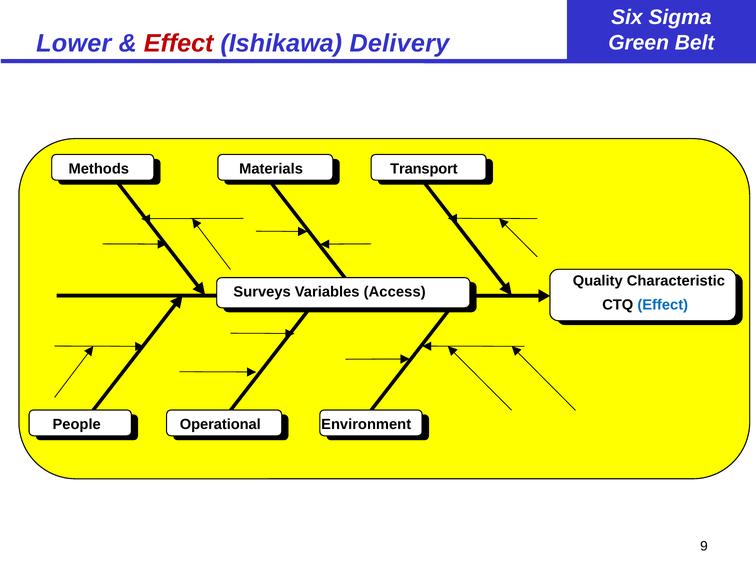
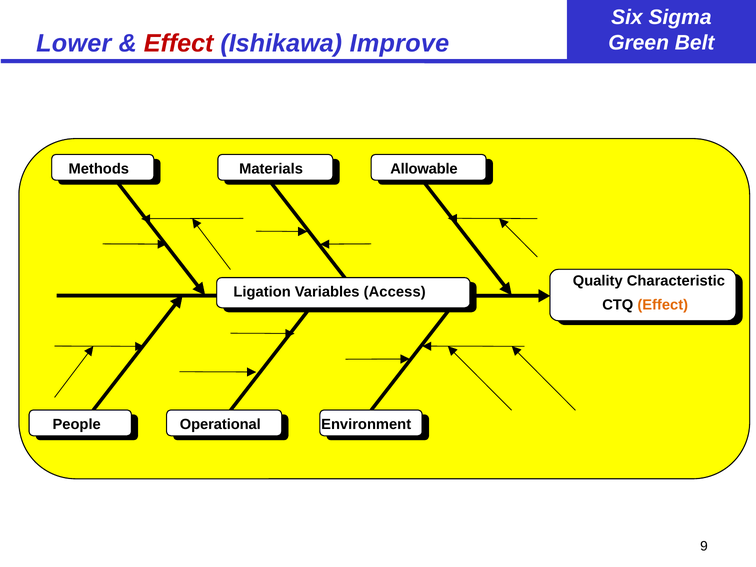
Delivery: Delivery -> Improve (399, 43)
Transport: Transport -> Allowable (424, 169)
Surveys: Surveys -> Ligation (262, 292)
Effect colour: blue -> orange (663, 305)
